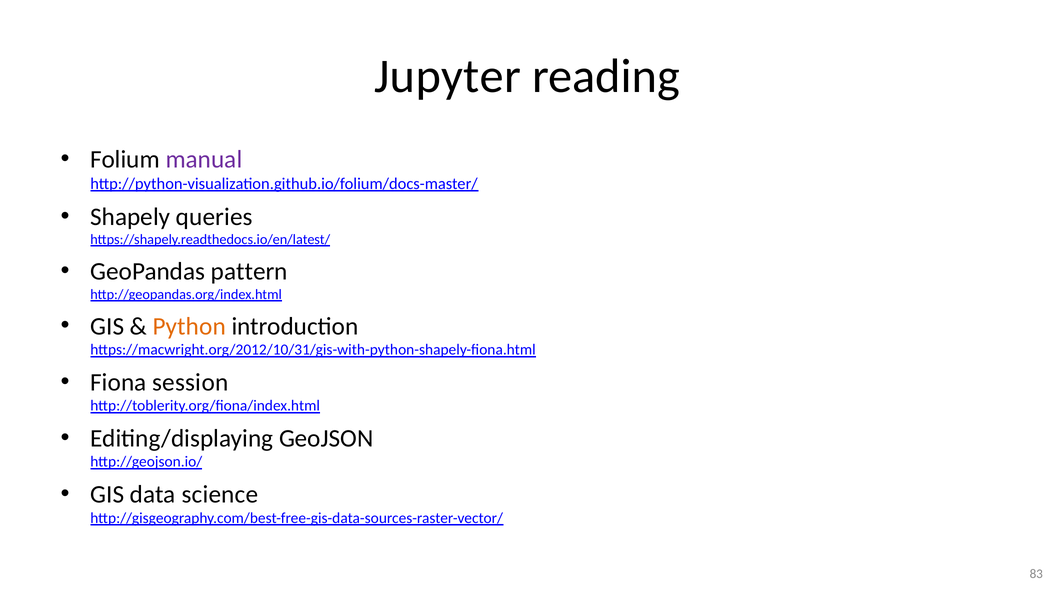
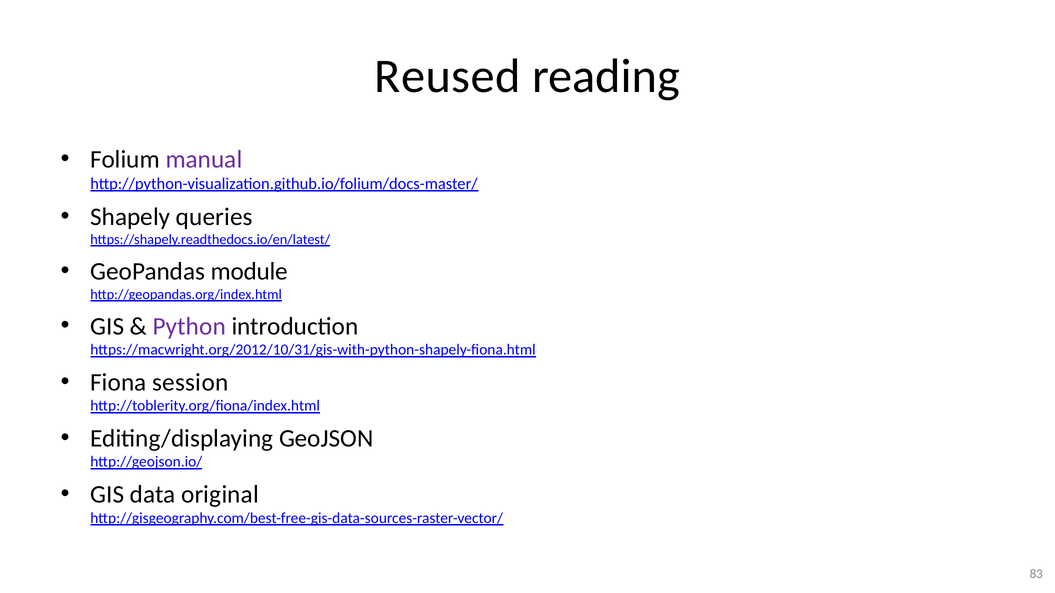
Jupyter: Jupyter -> Reused (448, 77)
pattern: pattern -> module (249, 272)
Python colour: orange -> purple (189, 326)
science: science -> original (220, 495)
